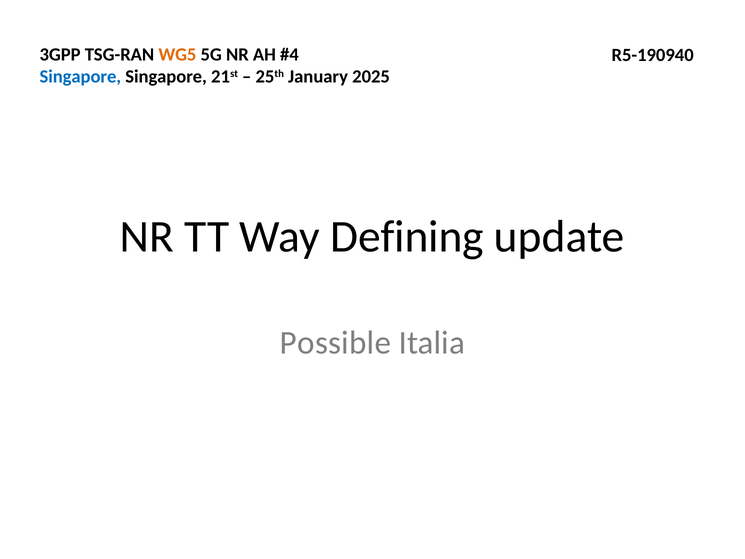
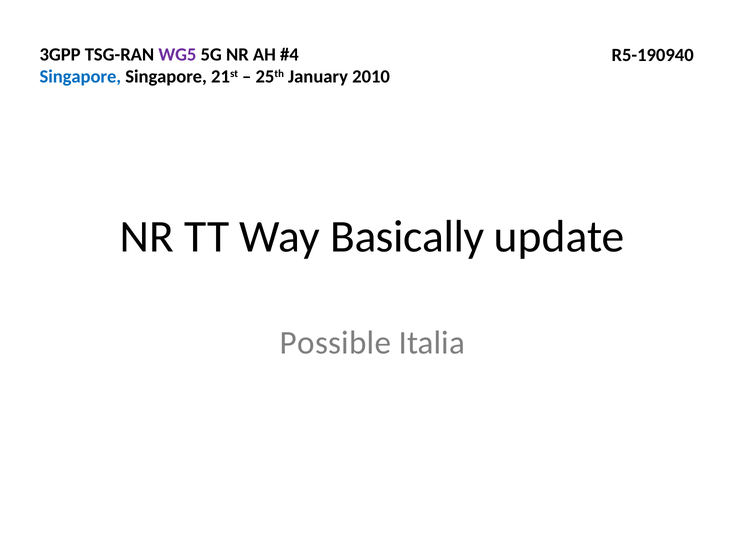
WG5 colour: orange -> purple (177, 54)
2025: 2025 -> 2010 (371, 77)
Defining: Defining -> Basically (407, 237)
